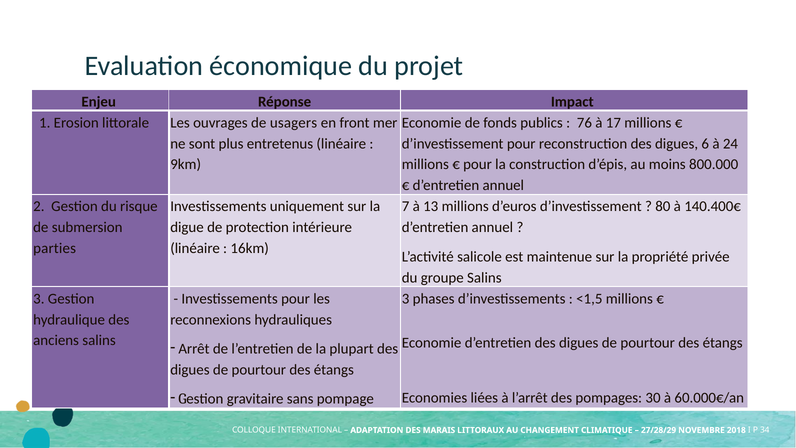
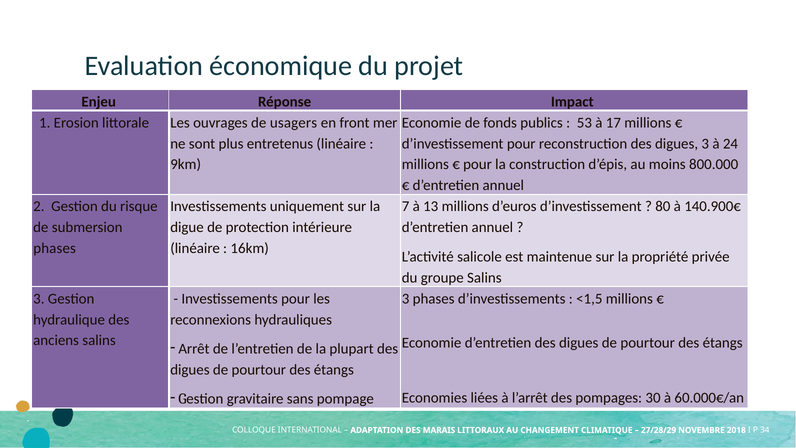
76: 76 -> 53 (584, 123)
digues 6: 6 -> 3 (705, 144)
140.400€: 140.400€ -> 140.900€ (713, 206)
parties: parties -> phases (55, 248)
